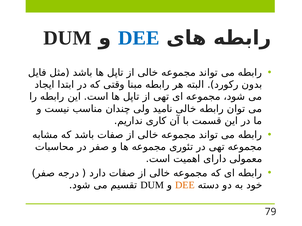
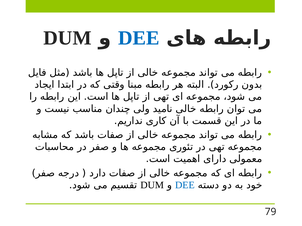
DEE colour: orange -> blue (185, 185)
